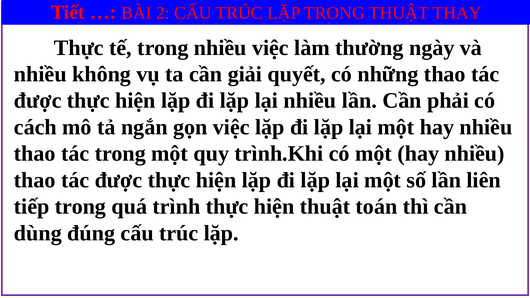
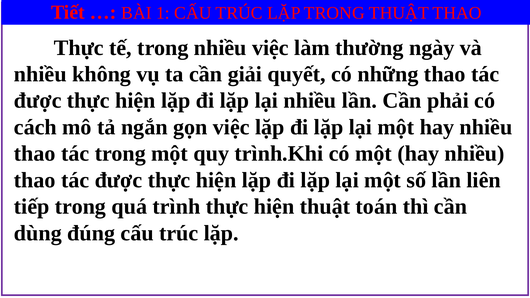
2: 2 -> 1 (163, 13)
THUẬT THAY: THAY -> THAO (457, 13)
